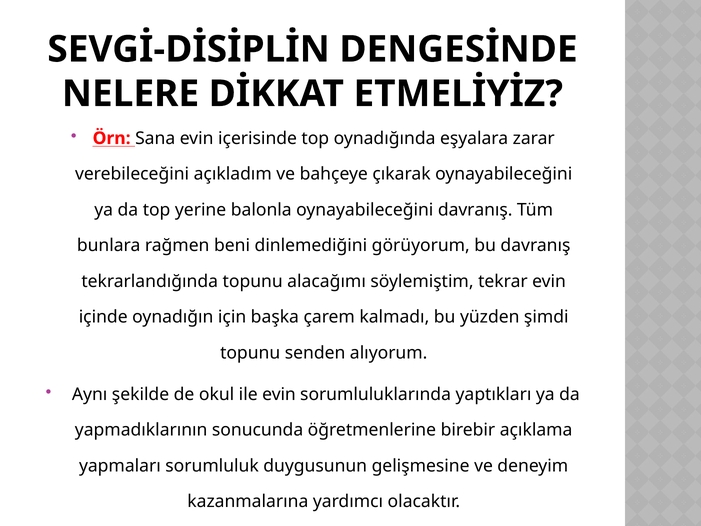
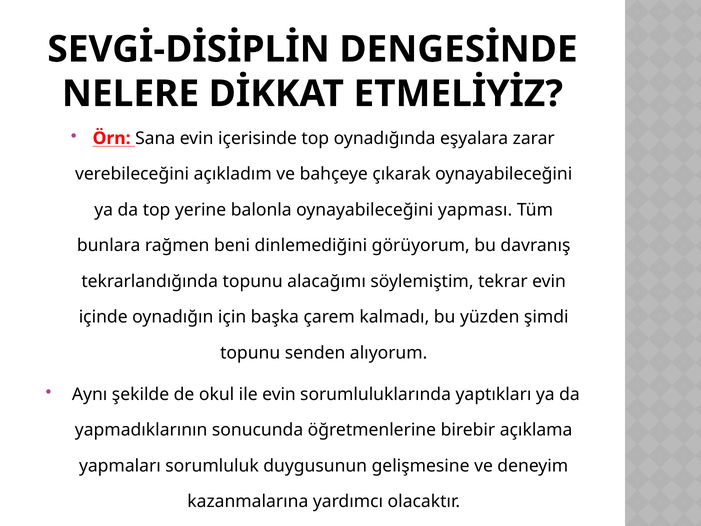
oynayabileceğini davranış: davranış -> yapması (475, 210)
